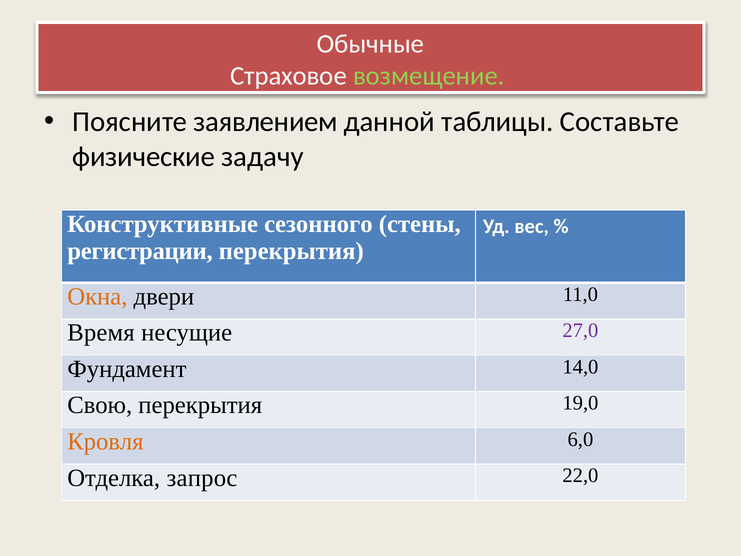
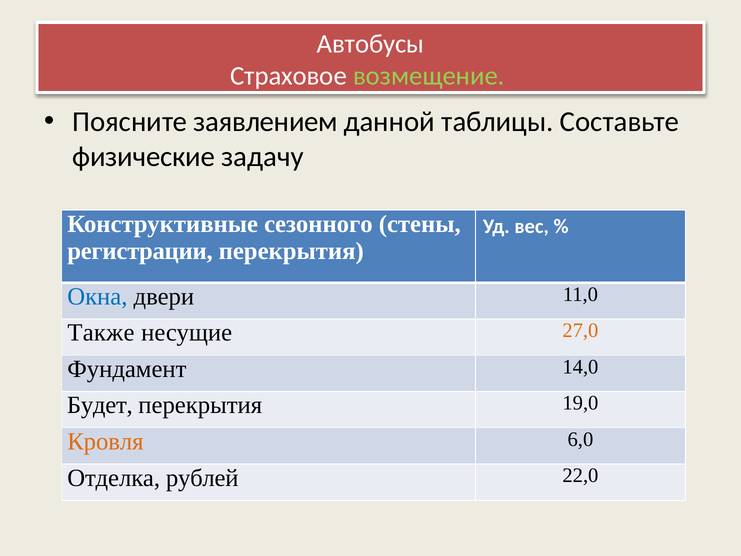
Обычные: Обычные -> Автобусы (370, 44)
Окна colour: orange -> blue (97, 296)
Время: Время -> Также (101, 333)
27,0 colour: purple -> orange (580, 330)
Свою: Свою -> Будет (100, 405)
запрос: запрос -> рублей (202, 478)
